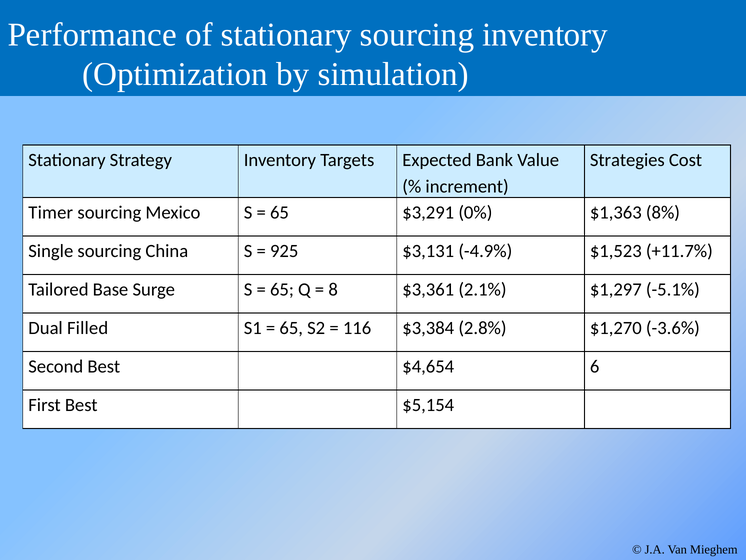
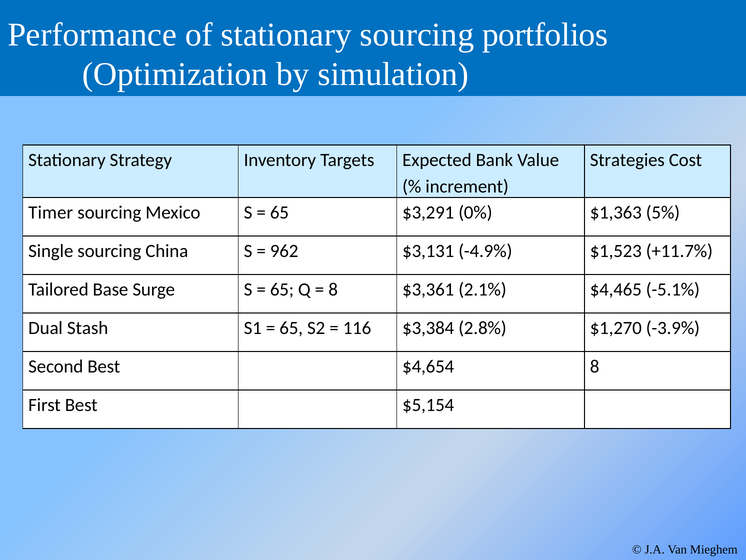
sourcing inventory: inventory -> portfolios (545, 35)
8%: 8% -> 5% (663, 212)
925: 925 -> 962 (284, 251)
$1,297: $1,297 -> $4,465 (616, 289)
Filled: Filled -> Stash (88, 328)
-3.6%: -3.6% -> -3.9% (673, 328)
$4,654 6: 6 -> 8 (595, 366)
